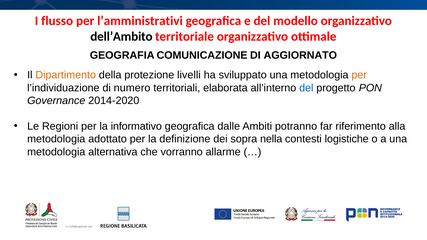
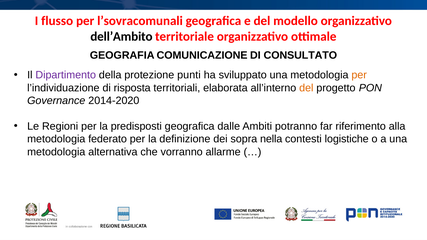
l’amministrativi: l’amministrativi -> l’sovracomunali (140, 21)
AGGIORNATO: AGGIORNATO -> CONSULTATO (300, 55)
Dipartimento colour: orange -> purple (66, 75)
livelli: livelli -> punti (189, 75)
numero: numero -> risposta (132, 88)
del colour: blue -> orange (306, 88)
informativo: informativo -> predisposti (136, 126)
adottato: adottato -> federato (108, 139)
